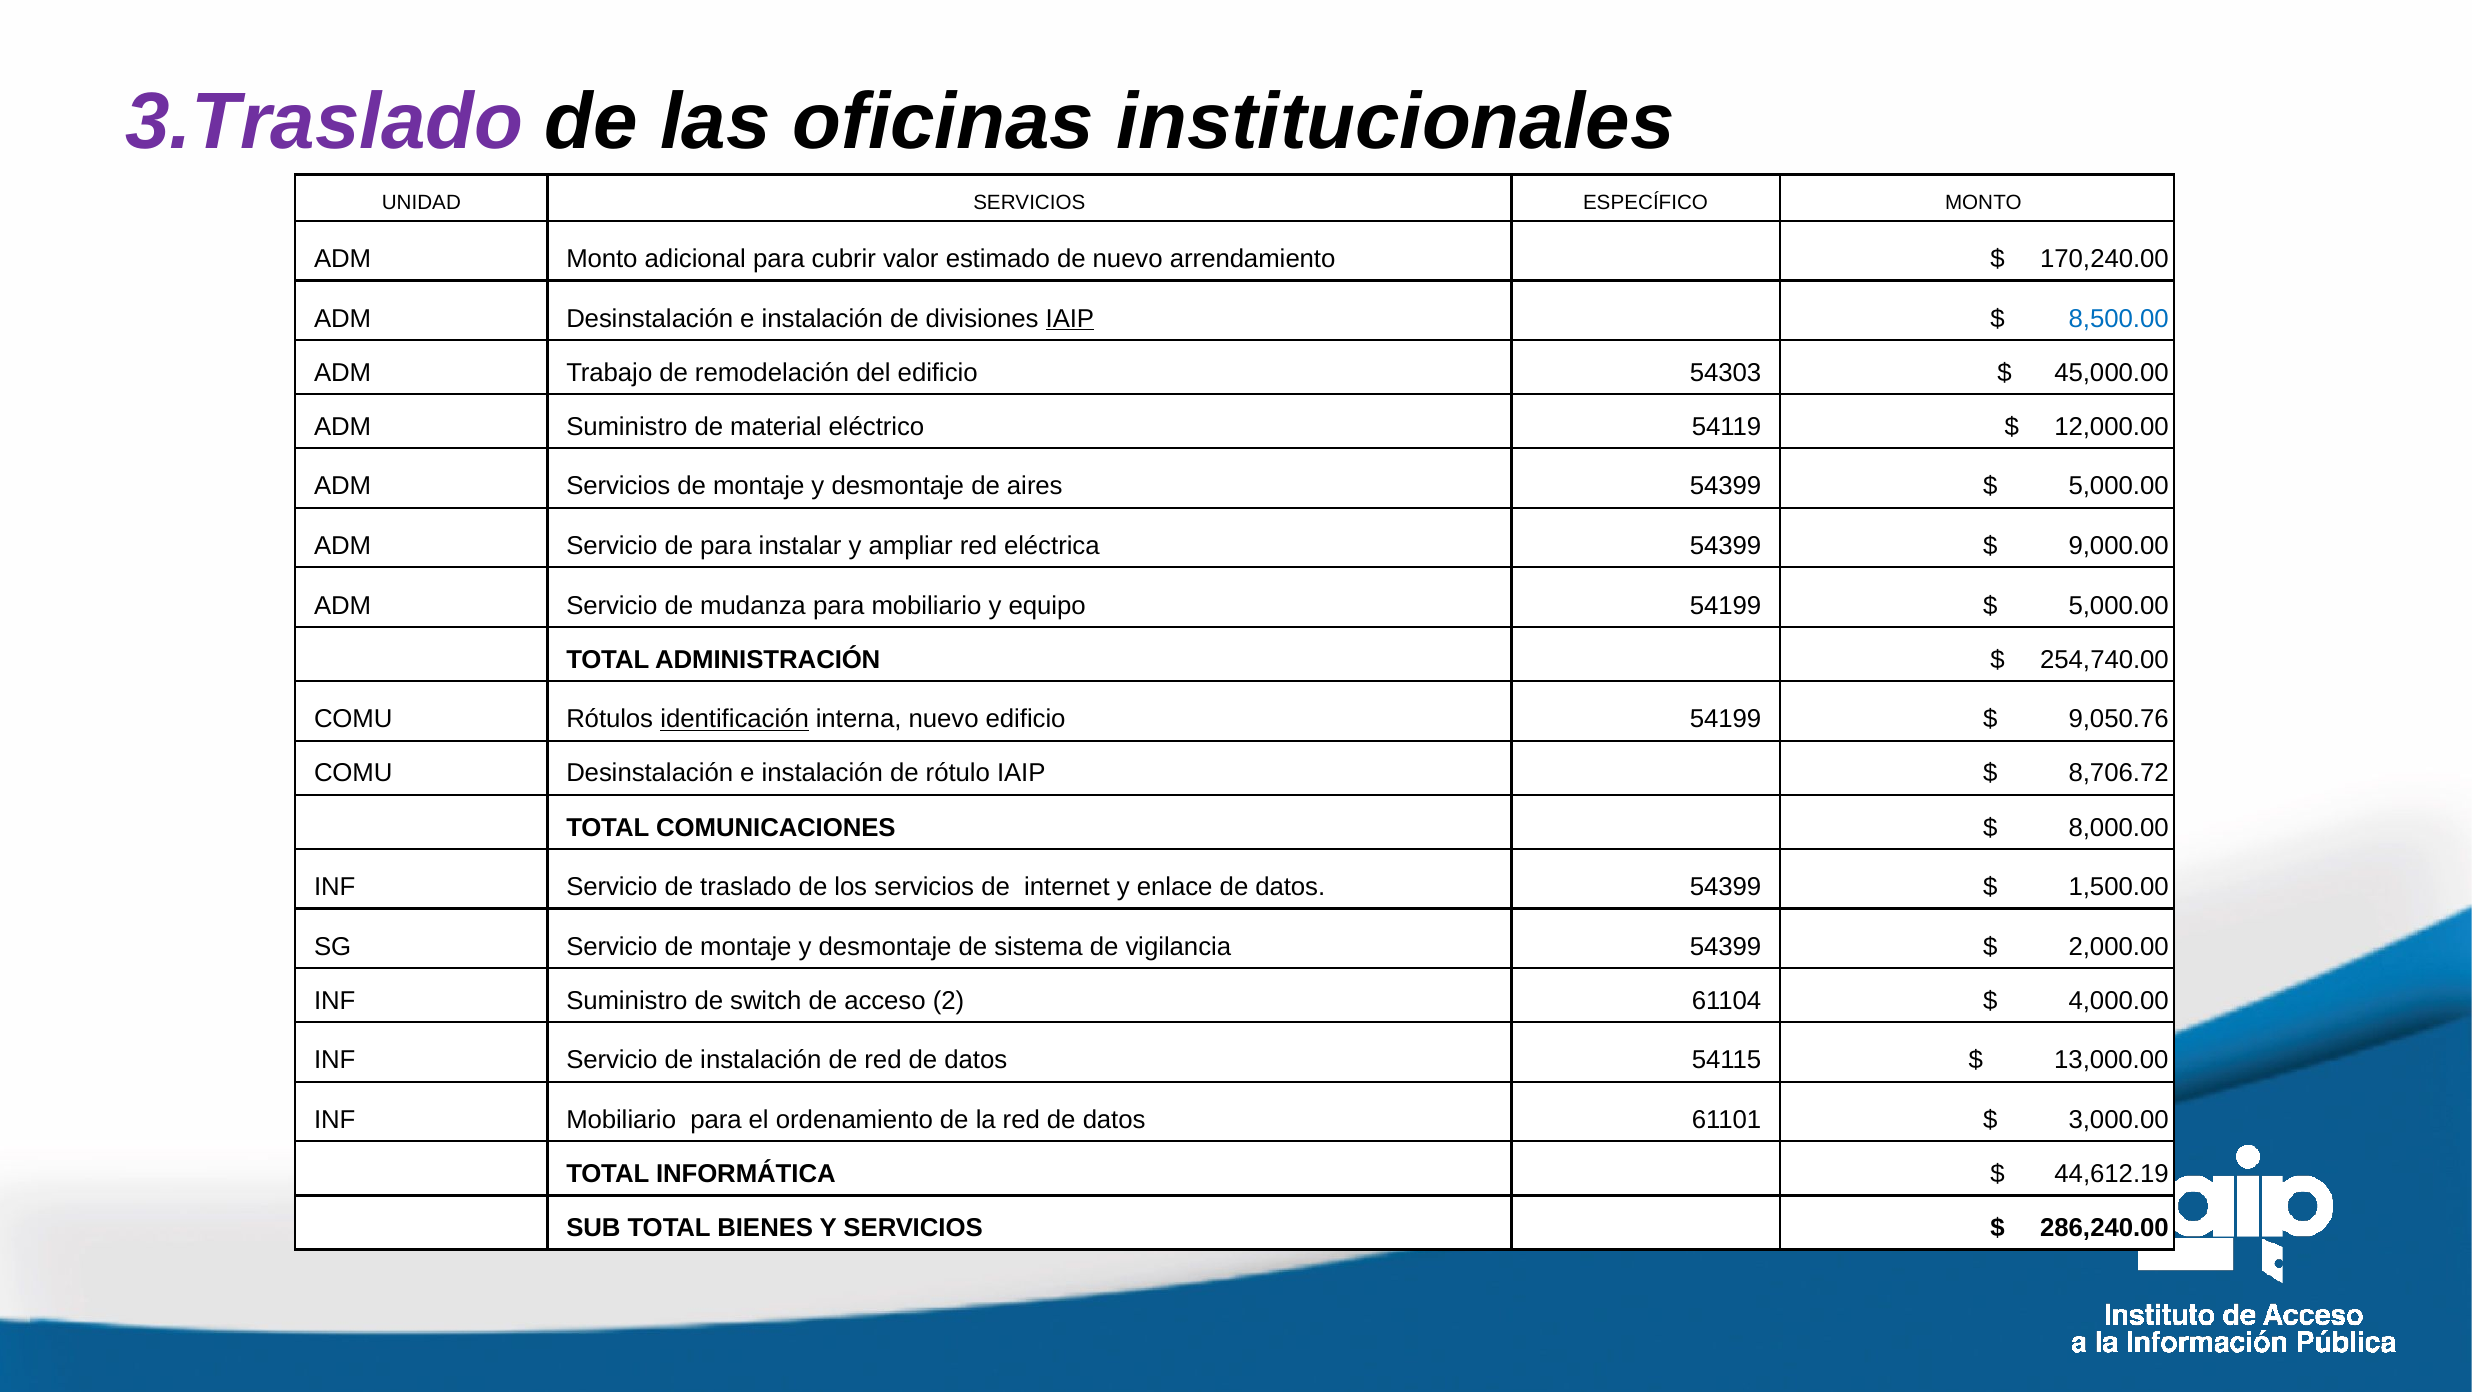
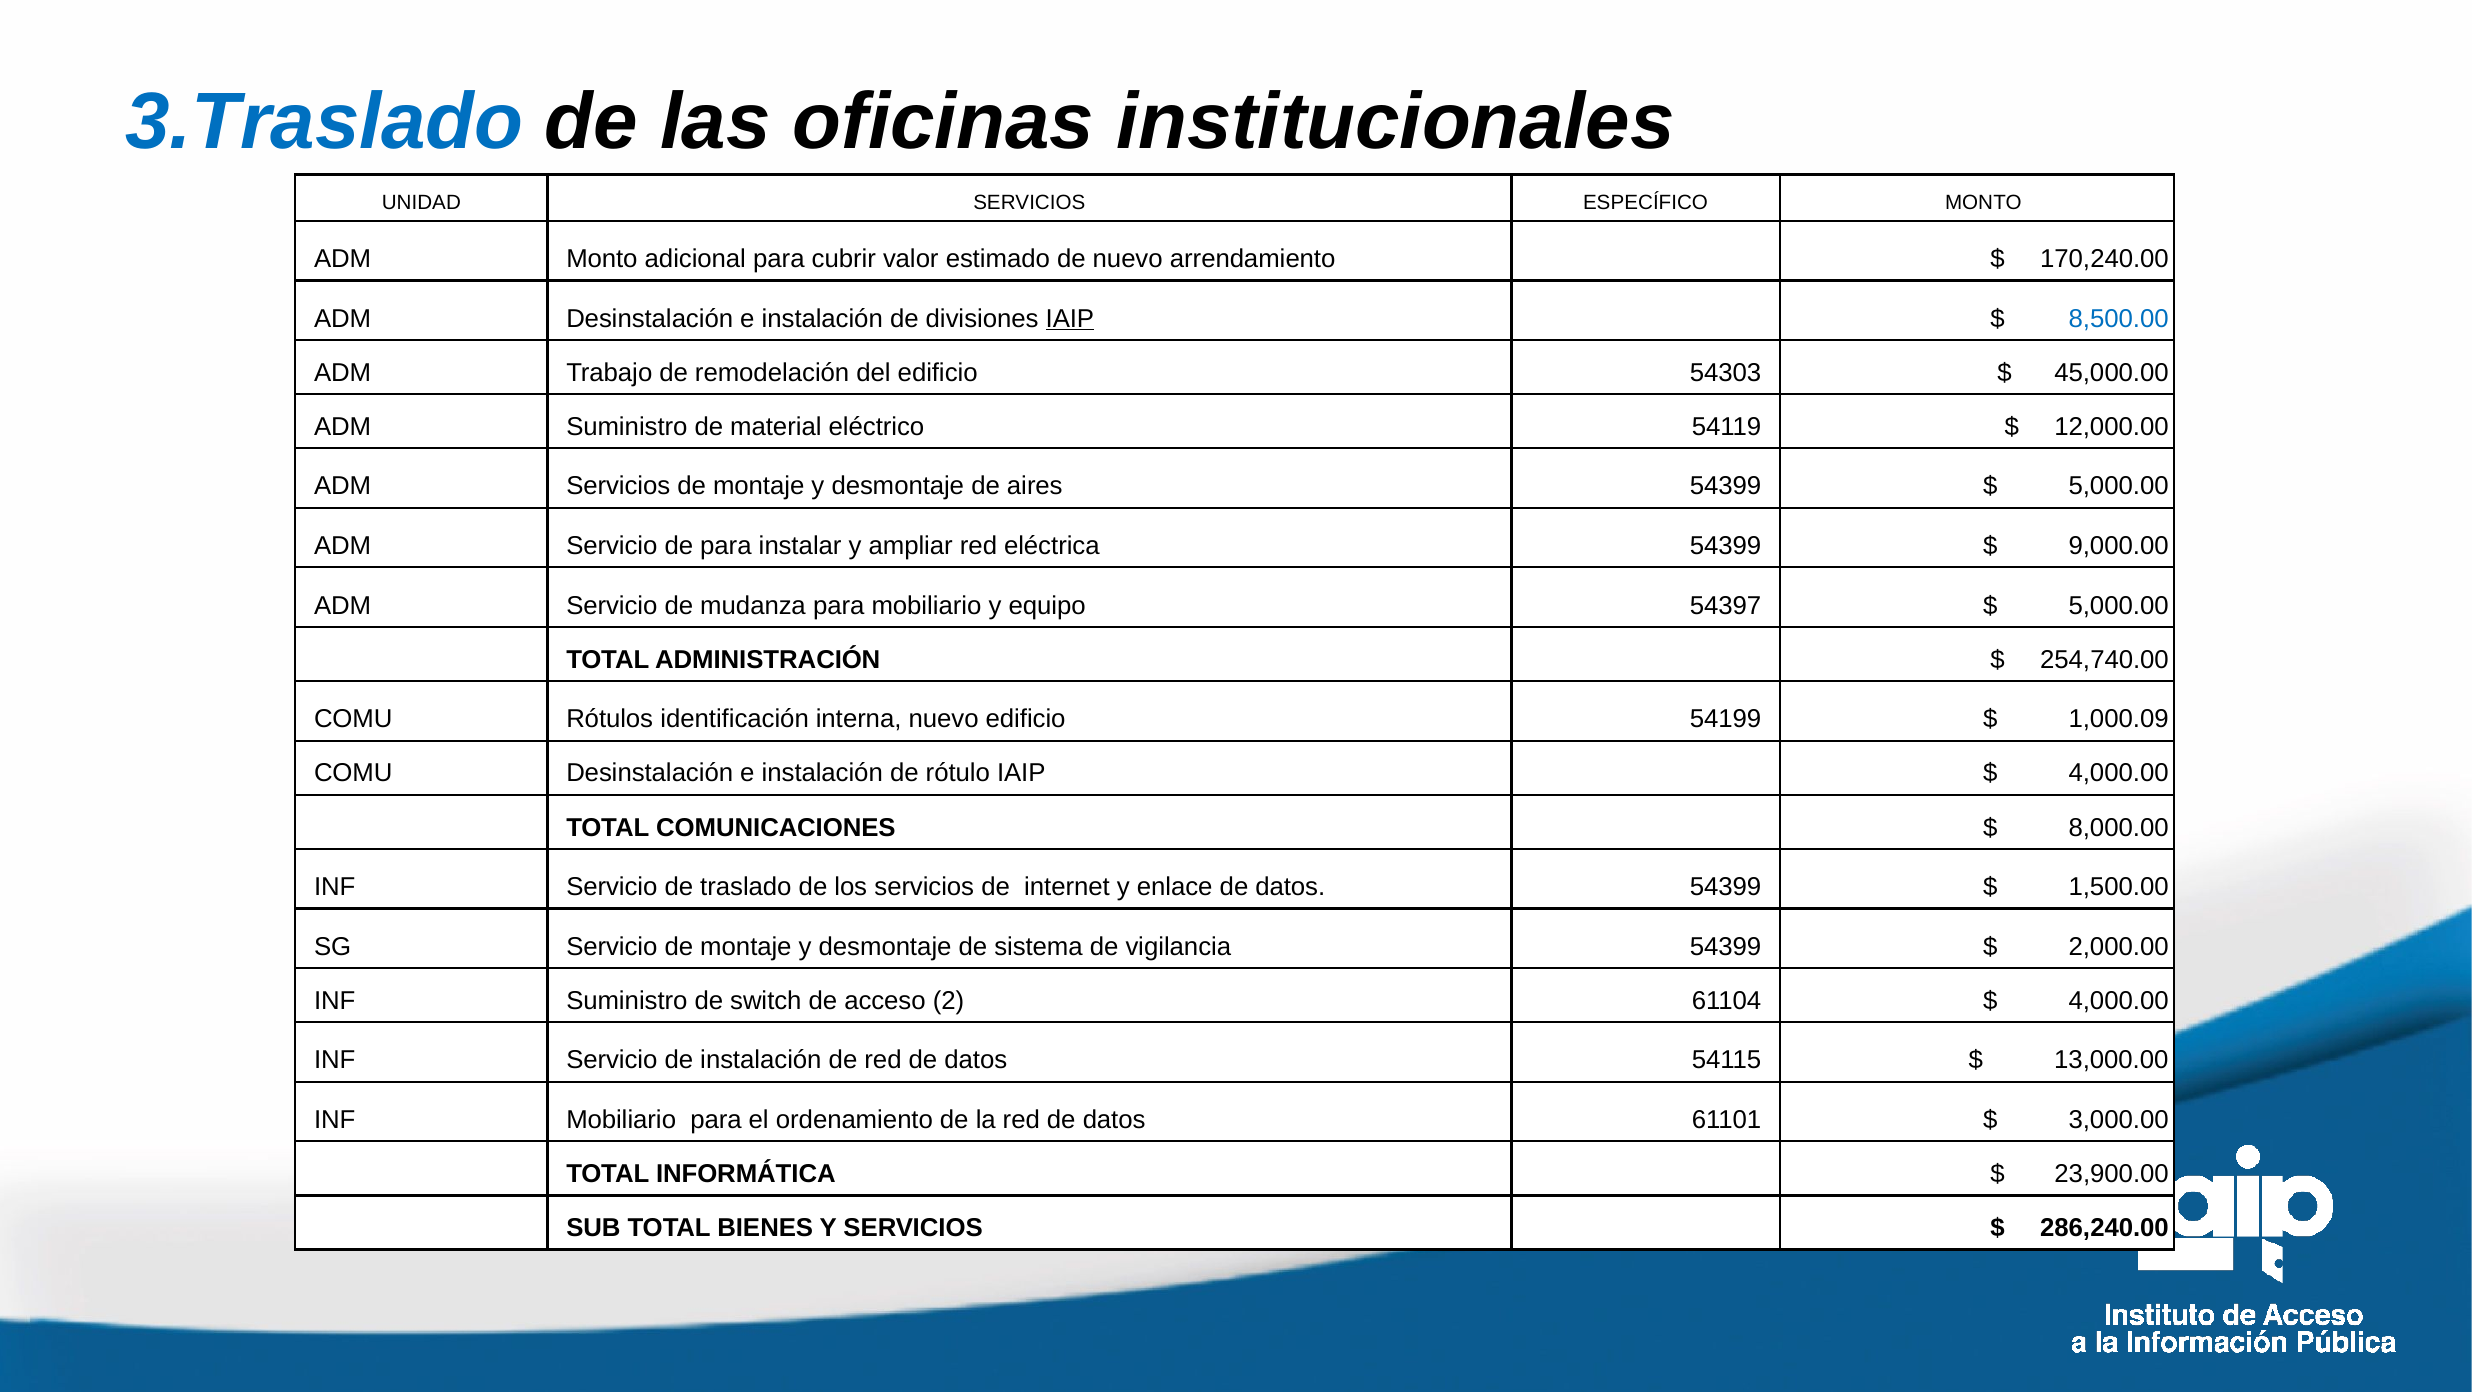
3.Traslado colour: purple -> blue (324, 122)
equipo 54199: 54199 -> 54397 (1726, 605)
identificación underline: present -> none (735, 719)
9,050.76: 9,050.76 -> 1,000.09 (2119, 719)
8,706.72: 8,706.72 -> 4,000.00 (2119, 773)
44,612.19: 44,612.19 -> 23,900.00 (2112, 1174)
